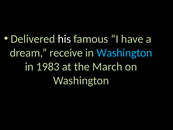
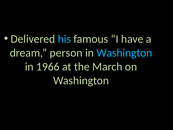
his colour: white -> light blue (64, 39)
receive: receive -> person (66, 53)
1983: 1983 -> 1966 (48, 67)
